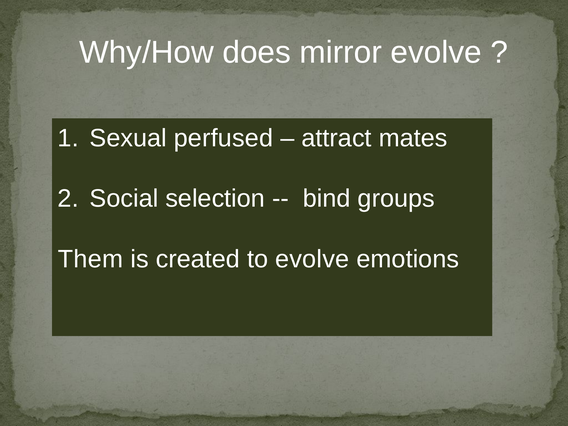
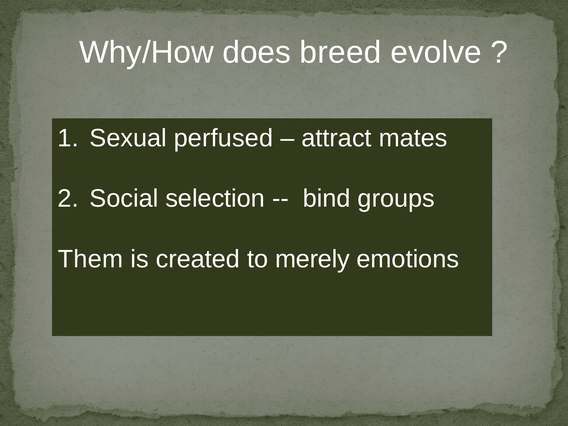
mirror: mirror -> breed (341, 52)
to evolve: evolve -> merely (312, 259)
